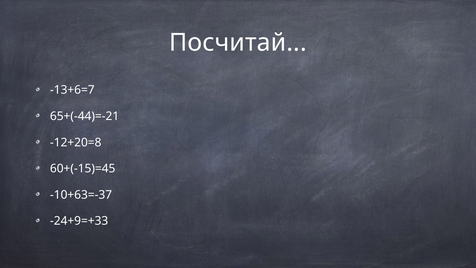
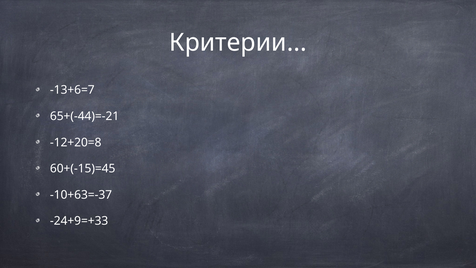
Посчитай: Посчитай -> Критерии (238, 43)
